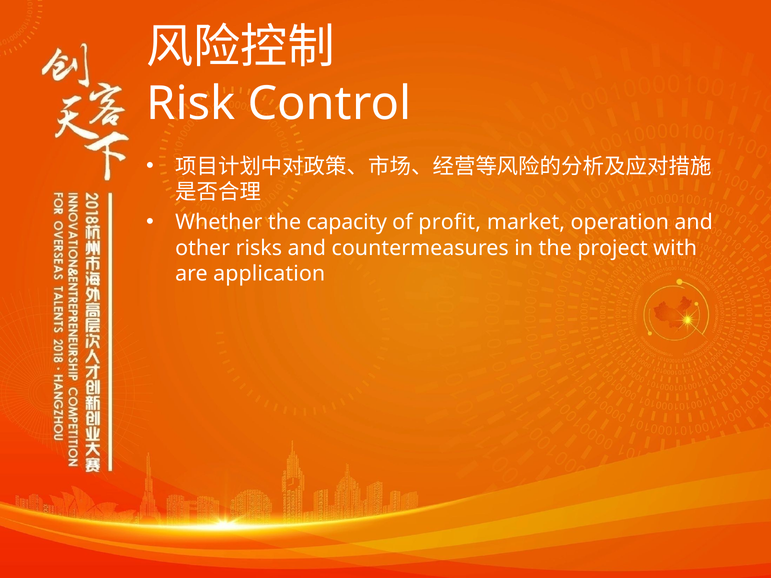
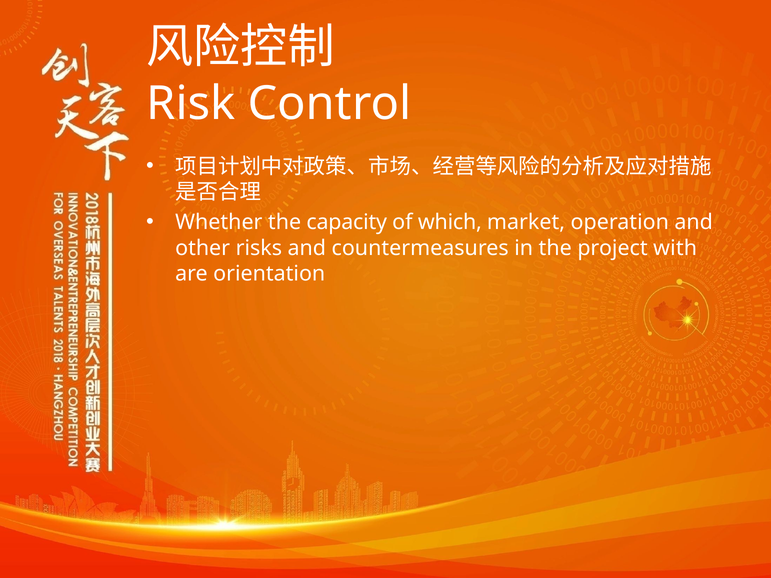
profit: profit -> which (450, 222)
application: application -> orientation (269, 274)
